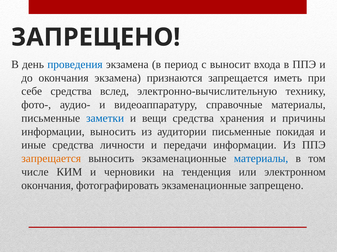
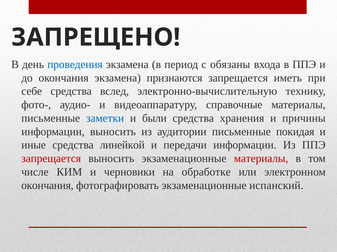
выносит: выносит -> обязаны (230, 65)
вещи: вещи -> были (154, 118)
личности: личности -> линейкой (122, 145)
запрещается colour: orange -> red (51, 159)
материалы colour: blue -> red (261, 159)
тенденция: тенденция -> обработке (206, 172)
экзаменационные запрещено: запрещено -> испанский (276, 186)
